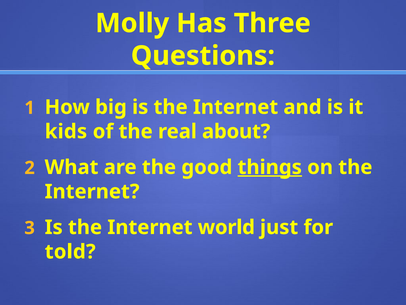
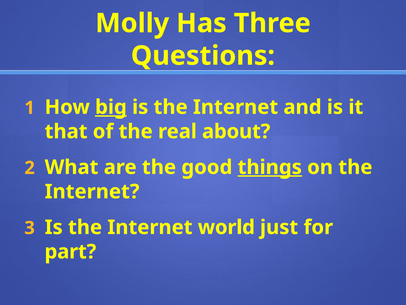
big underline: none -> present (111, 107)
kids: kids -> that (66, 131)
told: told -> part (70, 251)
